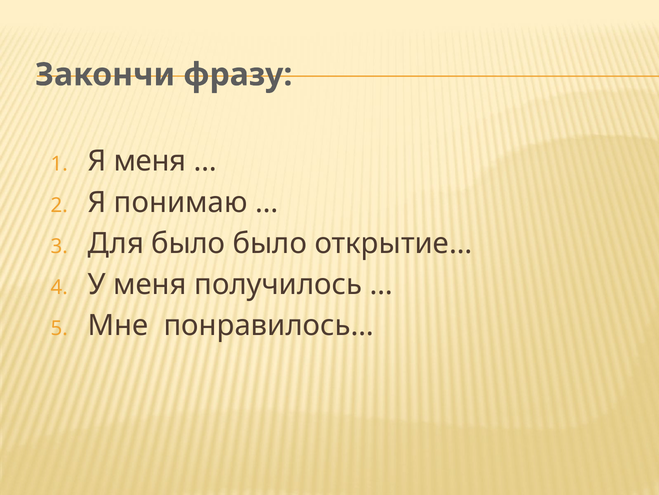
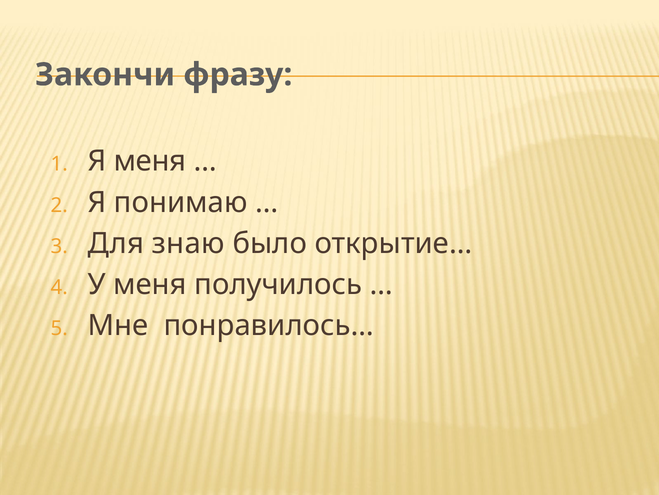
Для было: было -> знаю (188, 243)
